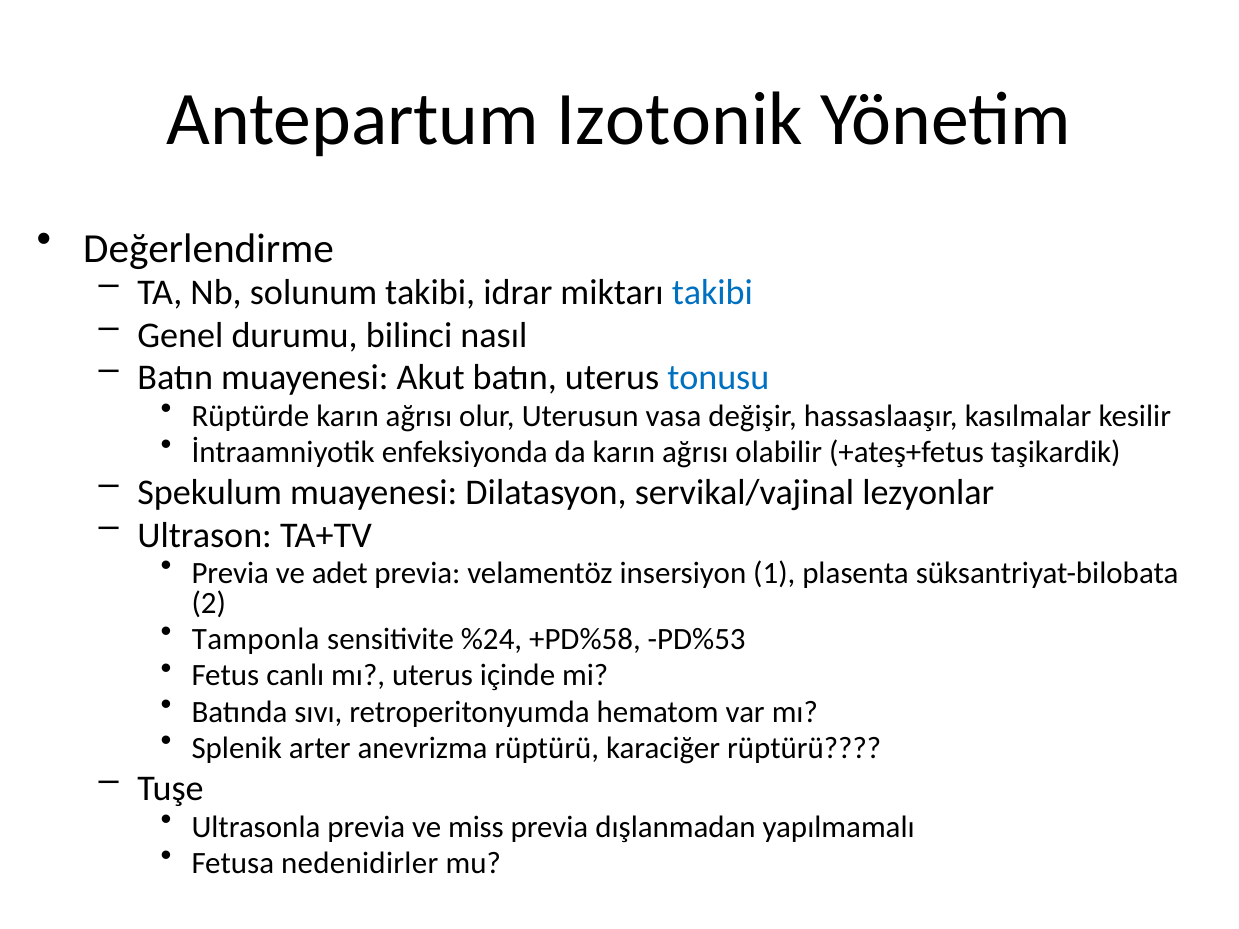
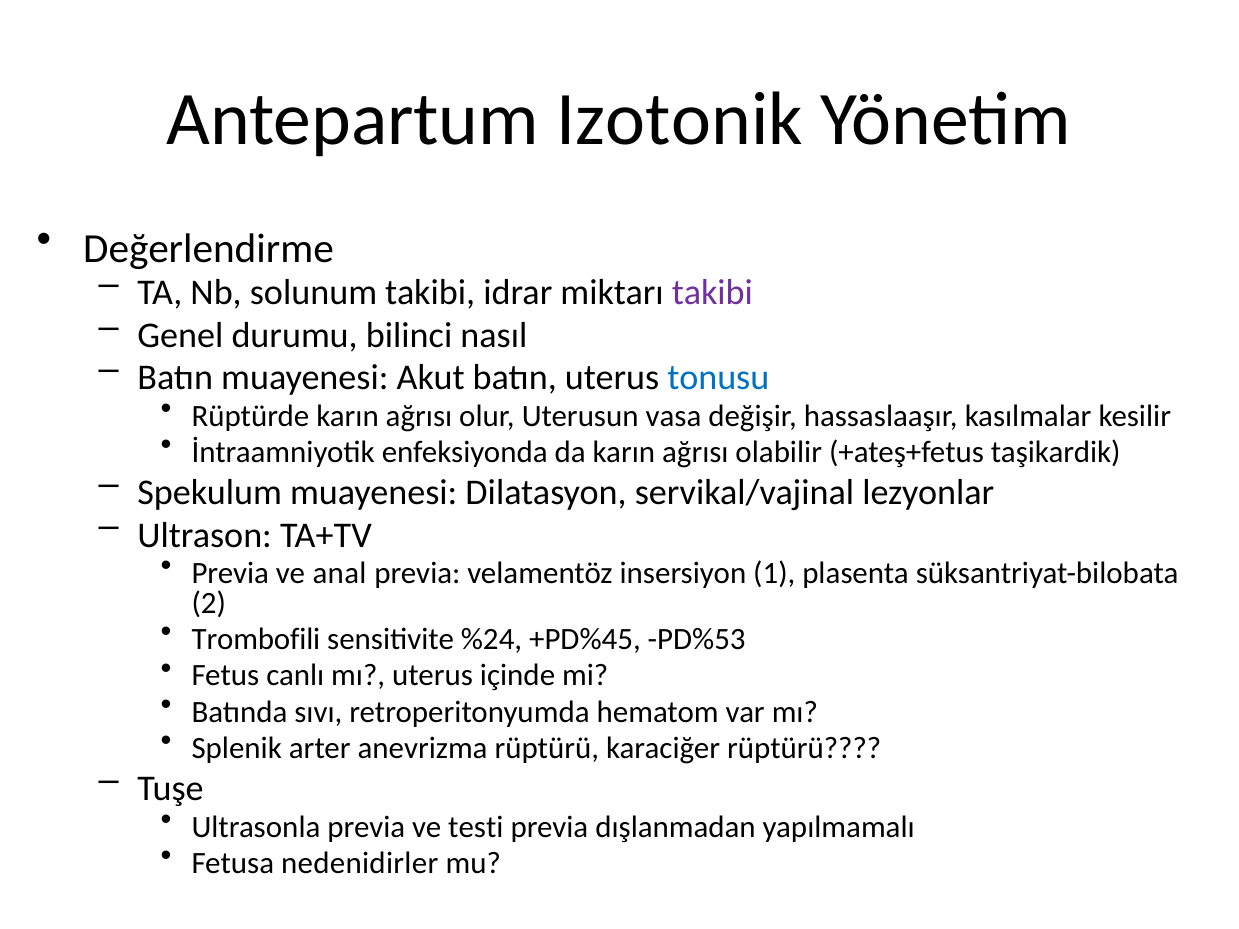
takibi colour: blue -> purple (712, 293)
adet: adet -> anal (340, 573)
Tamponla: Tamponla -> Trombofili (256, 640)
+PD%58: +PD%58 -> +PD%45 (585, 640)
miss: miss -> testi (476, 827)
